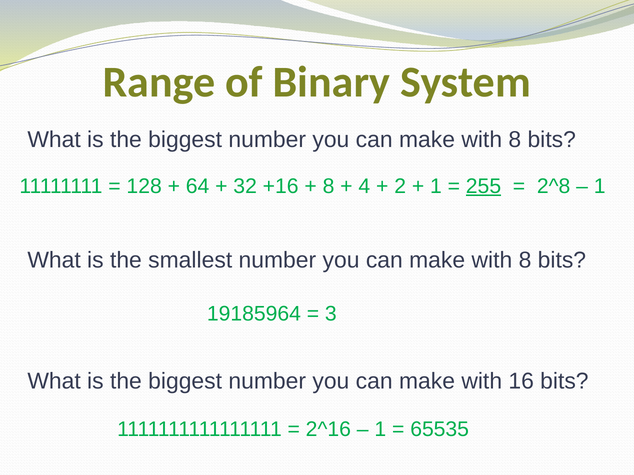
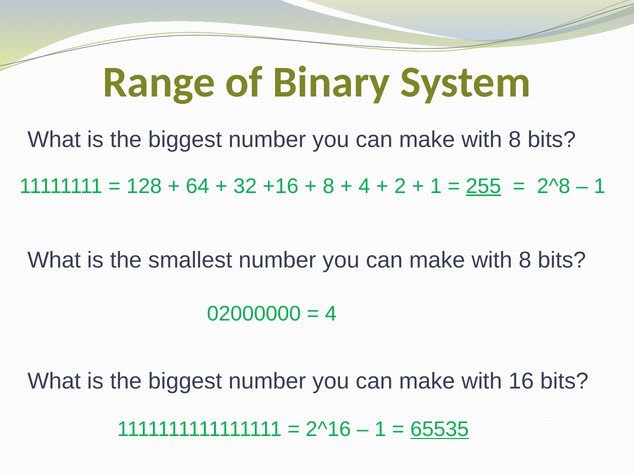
19185964: 19185964 -> 02000000 (254, 314)
3: 3 -> 4 (331, 314)
65535 underline: none -> present (440, 430)
